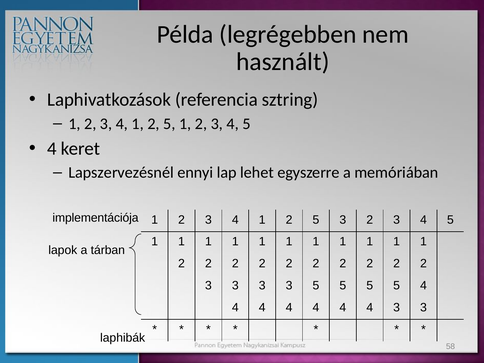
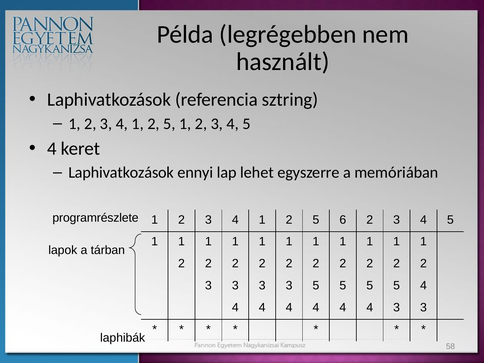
Lapszervezésnél: Lapszervezésnél -> Laphivatkozások (121, 173)
implementációja: implementációja -> programrészlete (95, 218)
5 3: 3 -> 6 (343, 220)
